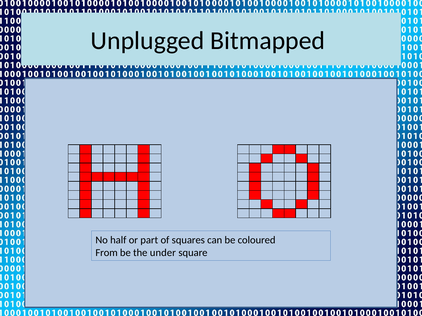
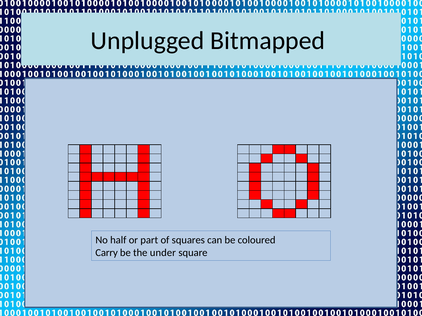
From: From -> Carry (107, 253)
